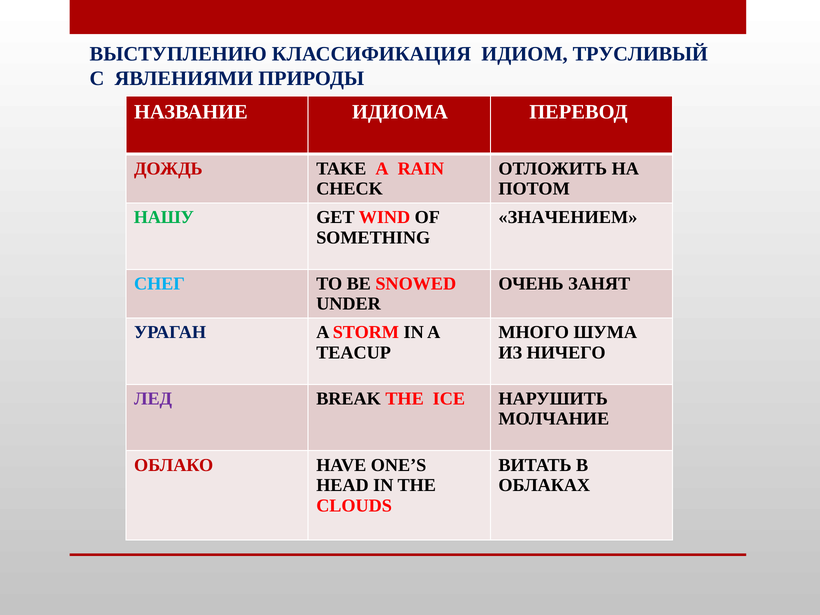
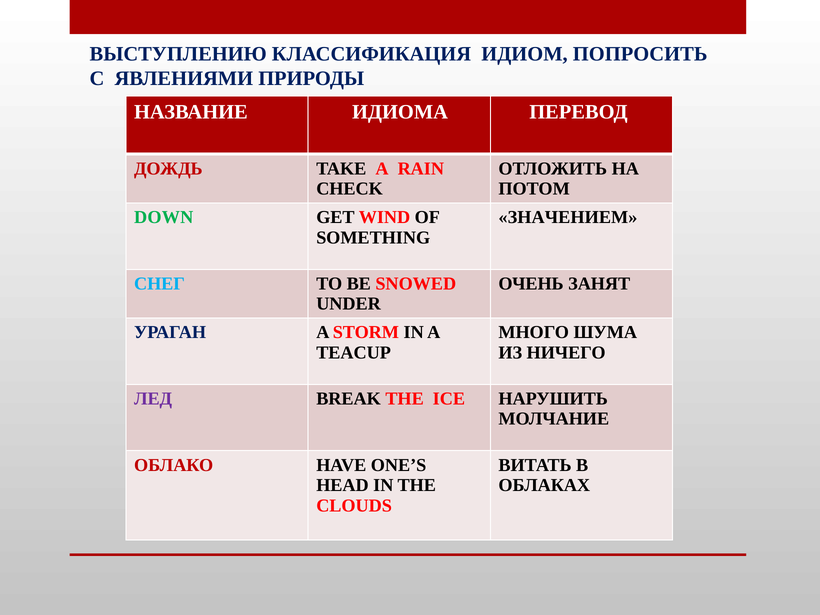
ТРУСЛИВЫЙ: ТРУСЛИВЫЙ -> ПОПРОСИТЬ (640, 54)
НАШУ: НАШУ -> DOWN (164, 217)
